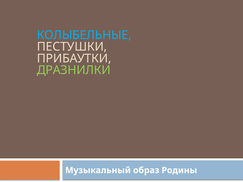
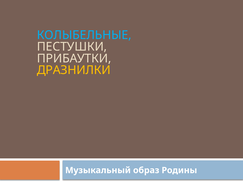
ДРАЗНИЛКИ colour: light green -> yellow (74, 70)
